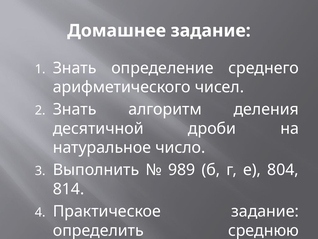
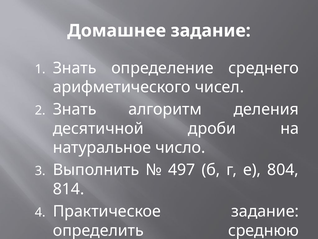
989: 989 -> 497 (182, 170)
